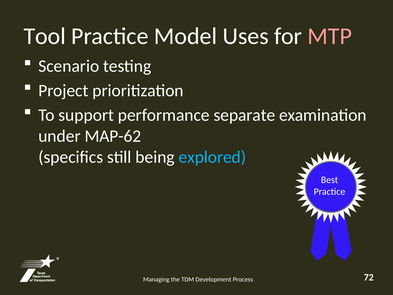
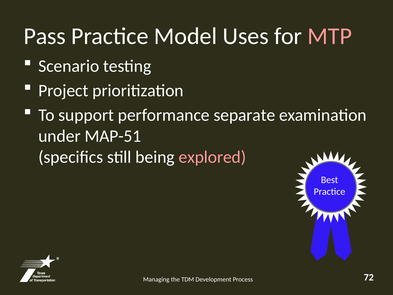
Tool: Tool -> Pass (45, 36)
MAP-62: MAP-62 -> MAP-51 (113, 136)
explored colour: light blue -> pink (212, 157)
